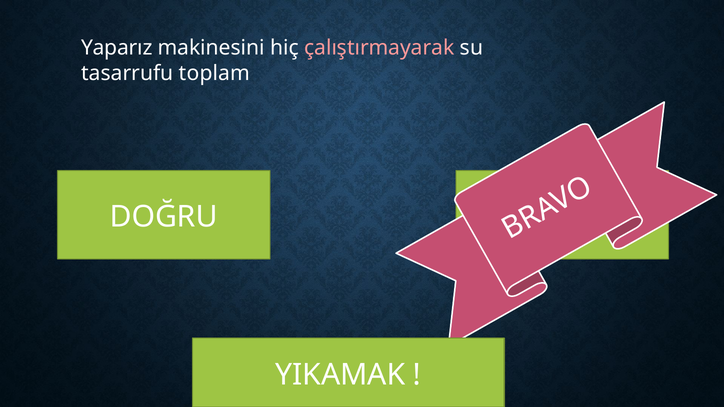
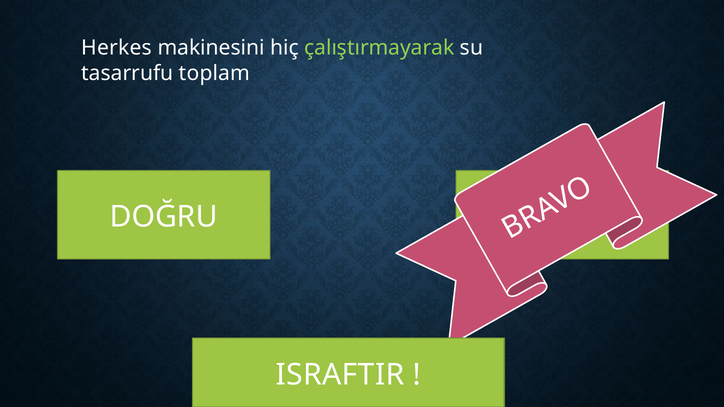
Yaparız: Yaparız -> Herkes (117, 48)
çalıştırmayarak colour: pink -> light green (379, 48)
YIKAMAK: YIKAMAK -> ISRAFTIR (340, 375)
